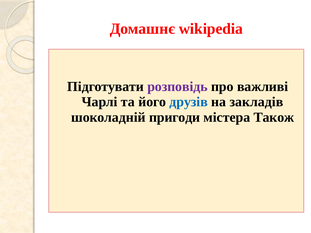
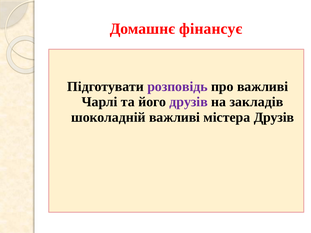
wikipedia: wikipedia -> фінансує (211, 29)
друзів colour: blue -> purple (189, 102)
шоколадній пригоди: пригоди -> важливі (175, 117)
містера Також: Також -> Друзів (274, 117)
